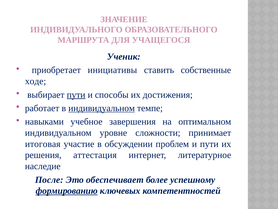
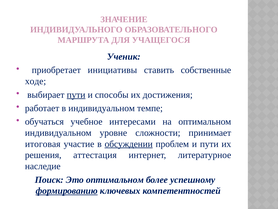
индивидуальном underline: present -> none (102, 108)
навыками: навыками -> обучаться (44, 121)
завершения: завершения -> интересами (132, 121)
обсуждении underline: none -> present (129, 144)
После: После -> Поиск (49, 179)
Это обеспечивает: обеспечивает -> оптимальном (115, 179)
